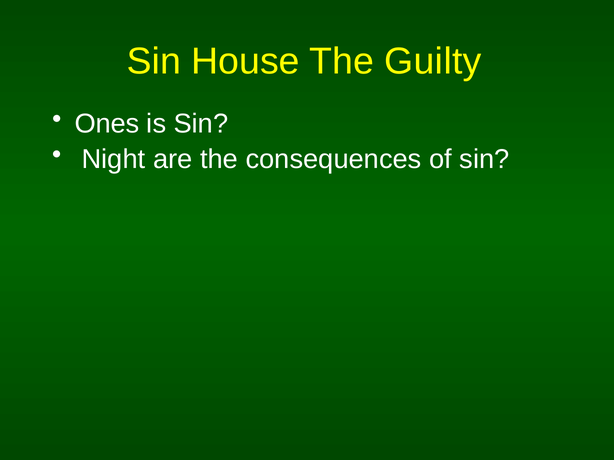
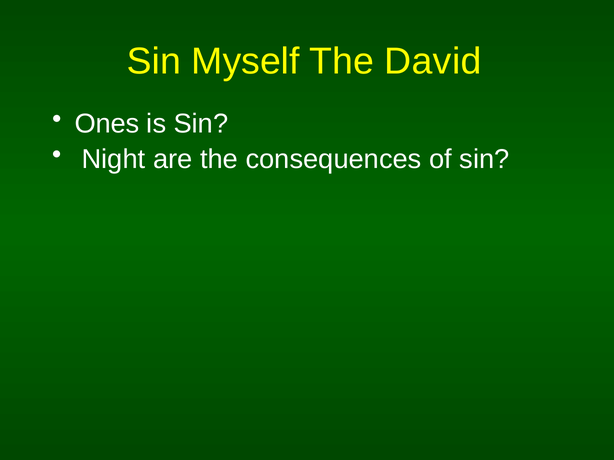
House: House -> Myself (245, 61)
Guilty: Guilty -> David (433, 61)
